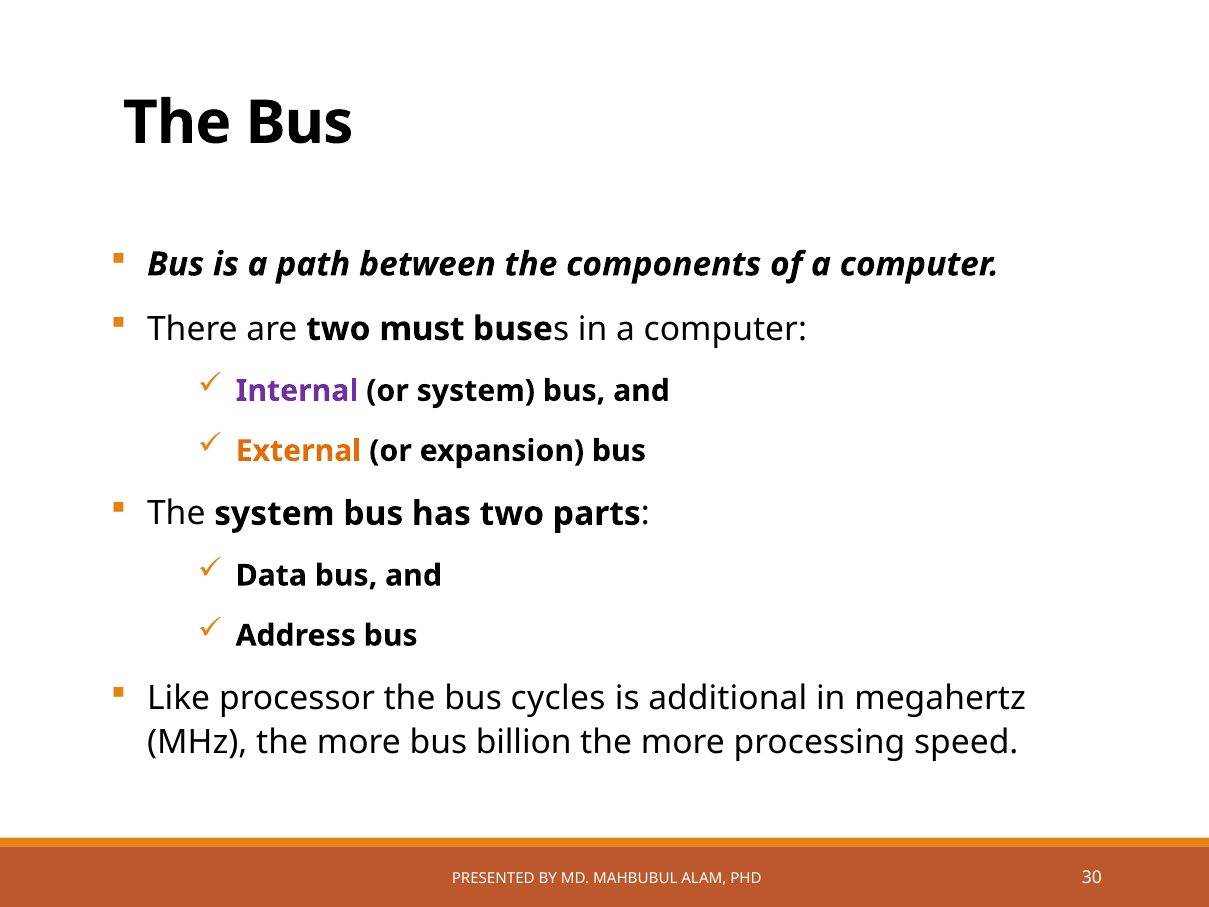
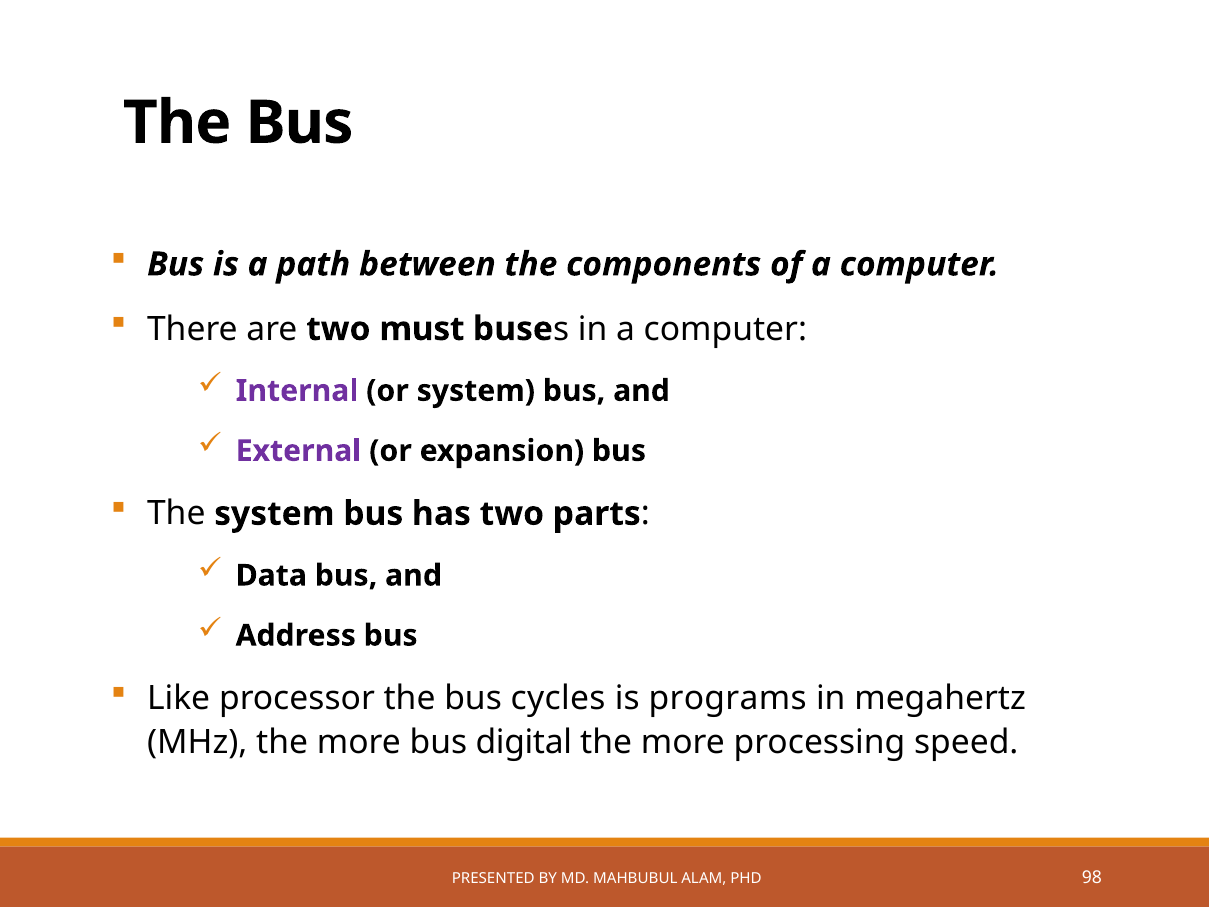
External colour: orange -> purple (298, 451)
additional: additional -> programs (728, 698)
billion: billion -> digital (524, 743)
30: 30 -> 98 (1092, 877)
